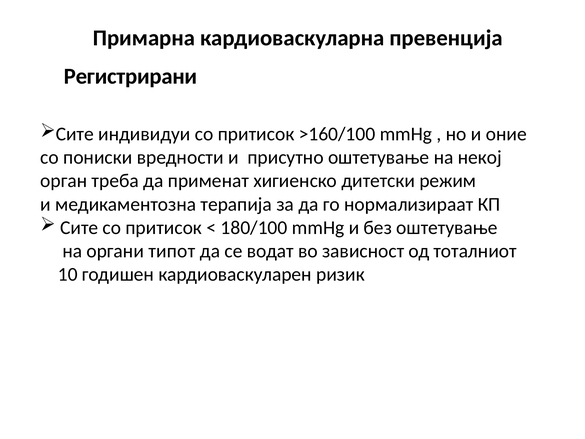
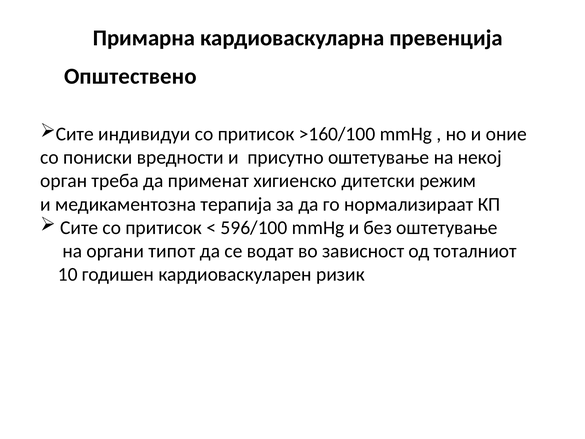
Регистрирани: Регистрирани -> Општествено (130, 76)
180/100: 180/100 -> 596/100 (254, 228)
